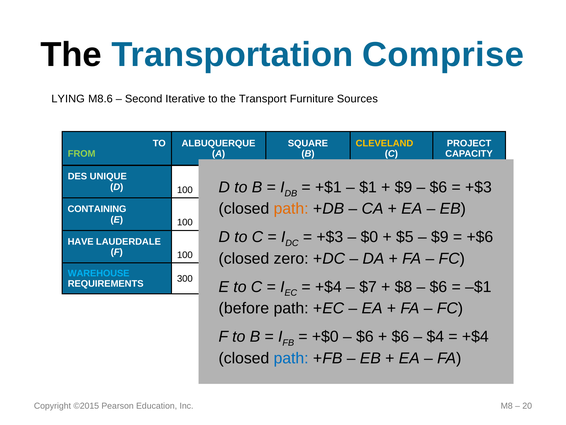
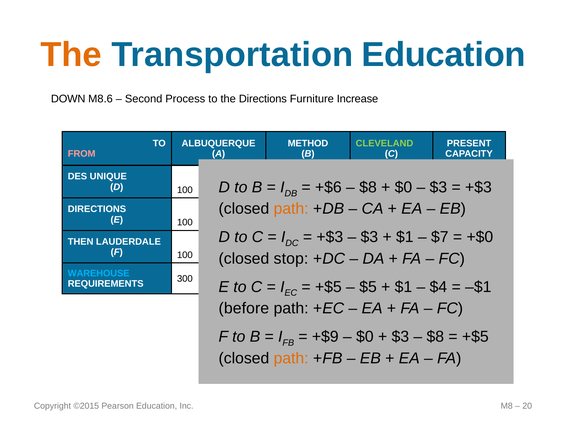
The colour: black -> orange (71, 55)
Transportation Comprise: Comprise -> Education (443, 55)
LYING: LYING -> DOWN (68, 99)
Iterative: Iterative -> Process (185, 99)
the Transport: Transport -> Directions (263, 99)
Sources: Sources -> Increase (357, 99)
SQUARE: SQUARE -> METHOD (308, 143)
CLEVELAND colour: yellow -> light green (384, 143)
PROJECT: PROJECT -> PRESENT (469, 143)
FROM colour: light green -> pink (82, 154)
+$1: +$1 -> +$6 (328, 187)
$1: $1 -> $8 (368, 187)
$9: $9 -> $0 (403, 187)
$6: $6 -> $3 (438, 187)
CONTAINING: CONTAINING -> DIRECTIONS (97, 209)
$0: $0 -> $3 (369, 237)
$5: $5 -> $1 (405, 237)
$9: $9 -> $7 (440, 237)
+$6: +$6 -> +$0 (480, 237)
HAVE: HAVE -> THEN (81, 241)
zero: zero -> stop (291, 258)
+$4: +$4 -> +$5 (328, 287)
$7: $7 -> $5 (368, 287)
$8: $8 -> $1 (403, 287)
$6: $6 -> $4 (438, 287)
+$0: +$0 -> +$9 (325, 336)
$6: $6 -> $0 (365, 336)
$6: $6 -> $3 (400, 336)
$4: $4 -> $8 (435, 336)
+$4: +$4 -> +$5 (475, 336)
path colour: blue -> orange (291, 358)
